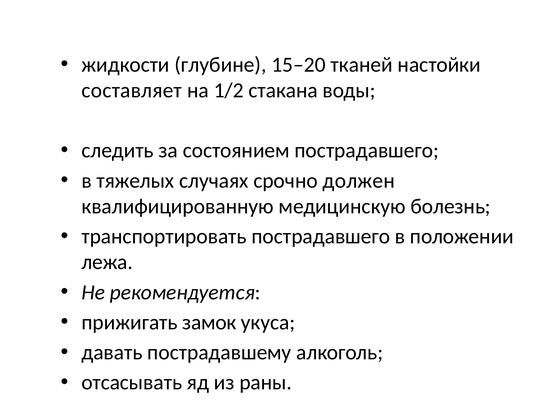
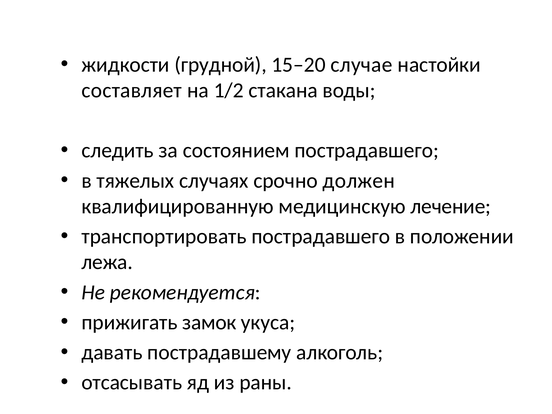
глубине: глубине -> грудной (221, 65)
тканей: тканей -> случае (361, 65)
болезнь: болезнь -> лечение (451, 206)
